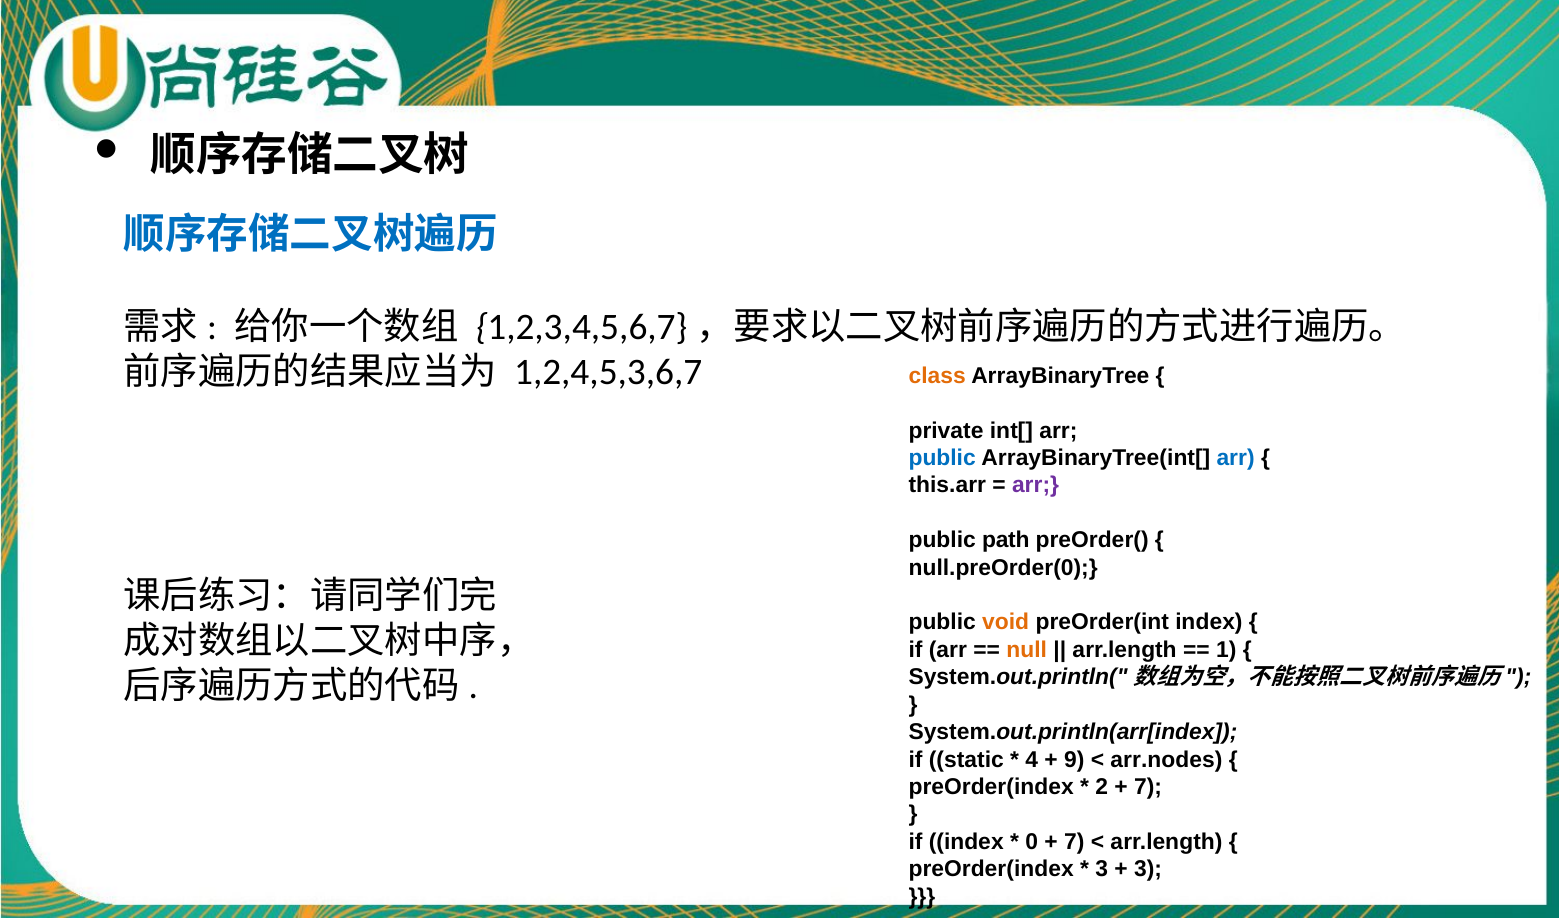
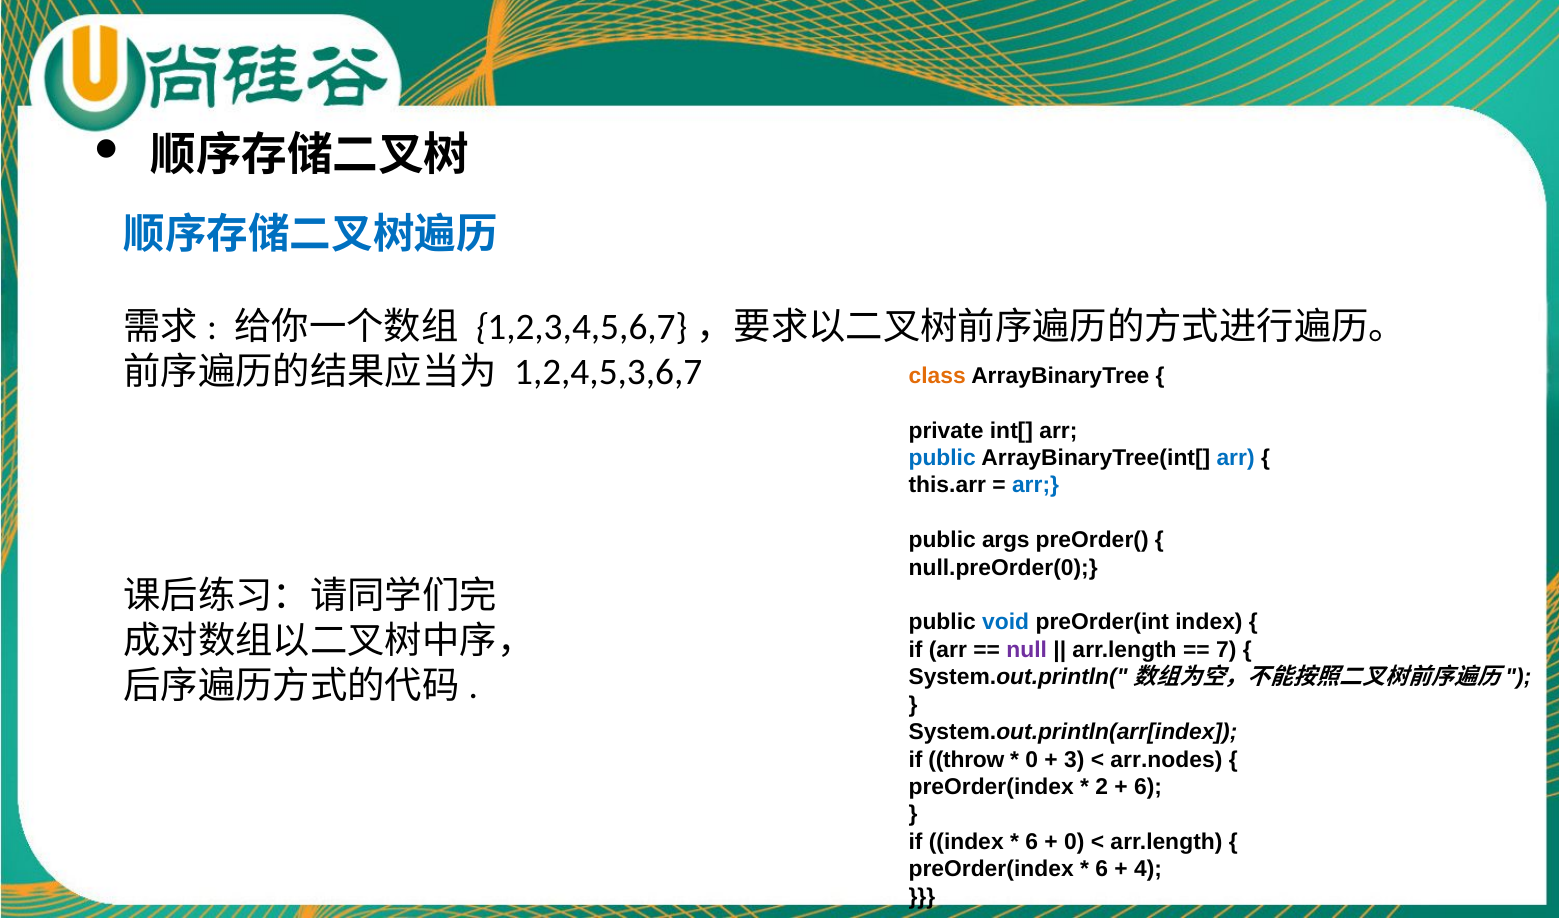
arr colour: purple -> blue (1036, 485)
path: path -> args (1006, 540)
void colour: orange -> blue (1006, 622)
null colour: orange -> purple (1027, 650)
1: 1 -> 7 (1226, 650)
static: static -> throw (966, 759)
4: 4 -> 0 (1032, 759)
9: 9 -> 3 (1074, 759)
7: 7 -> 6 (1148, 787)
0: 0 -> 6 (1032, 842)
7: 7 -> 0 (1074, 842)
3: 3 -> 6 (1102, 869)
3: 3 -> 4 (1148, 869)
